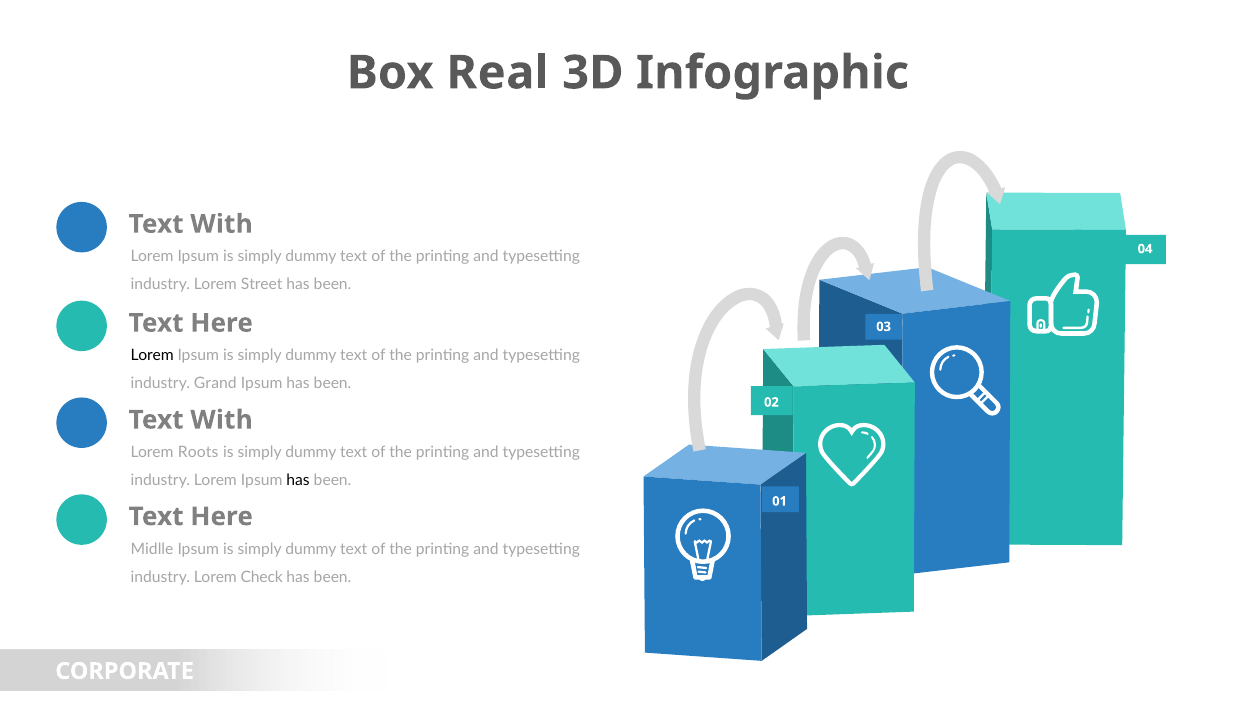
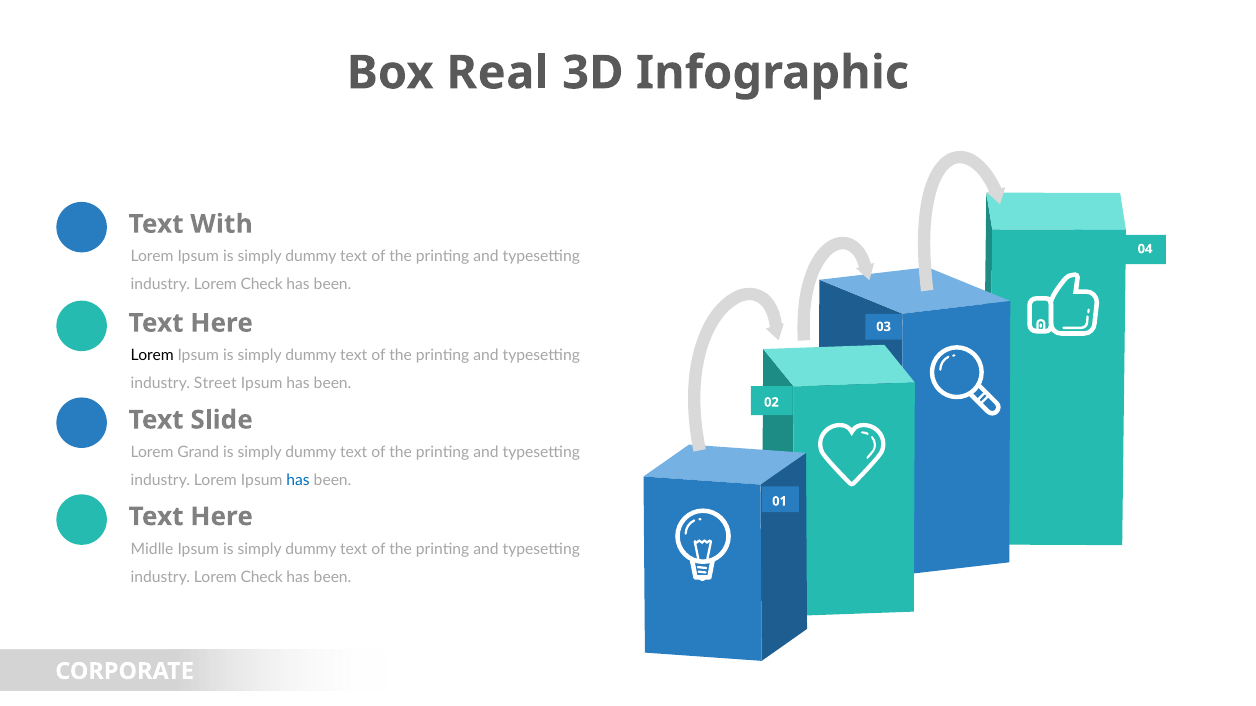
Street: Street -> Check (262, 285)
Grand: Grand -> Street (215, 384)
With: With -> Slide (222, 420)
Roots: Roots -> Grand (198, 453)
has colour: black -> blue (298, 481)
